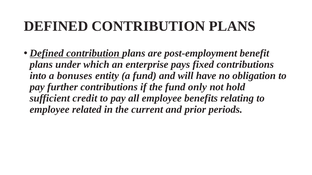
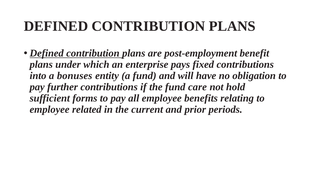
only: only -> care (197, 87)
credit: credit -> forms (85, 98)
